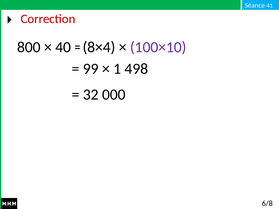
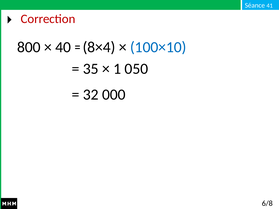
100×10 colour: purple -> blue (158, 47)
99: 99 -> 35 (91, 69)
498: 498 -> 050 (136, 69)
